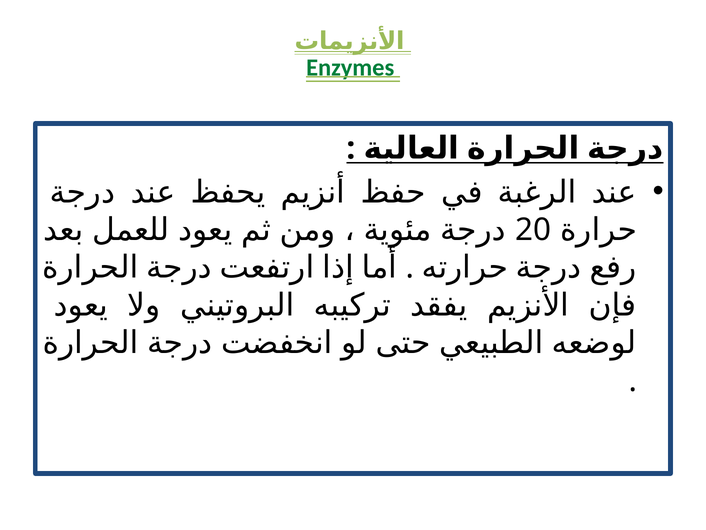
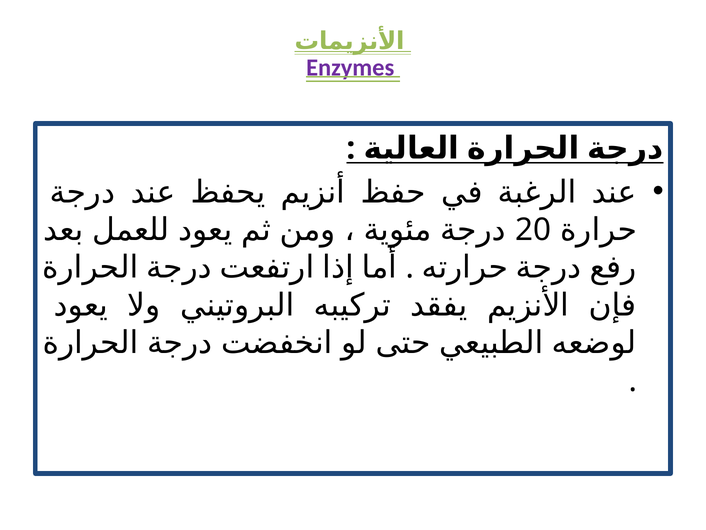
Enzymes colour: green -> purple (350, 68)
